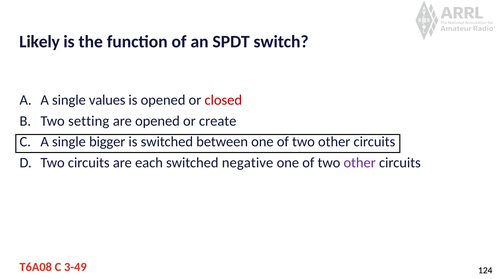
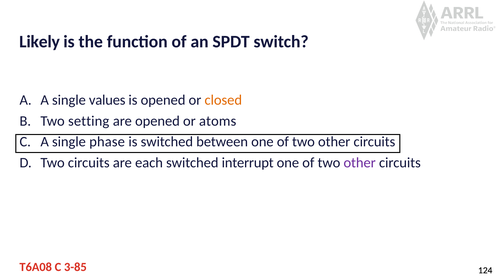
closed colour: red -> orange (223, 100)
create: create -> atoms (218, 121)
bigger: bigger -> phase (107, 142)
negative: negative -> interrupt (248, 163)
3-49: 3-49 -> 3-85 (75, 267)
